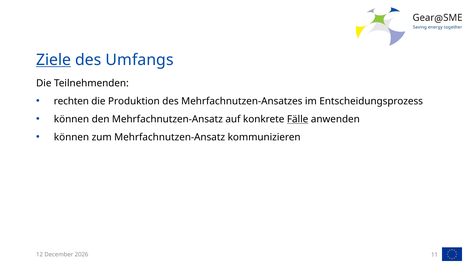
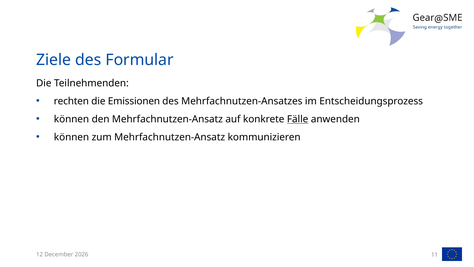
Ziele underline: present -> none (54, 60)
Umfangs: Umfangs -> Formular (140, 60)
Produktion: Produktion -> Emissionen (134, 101)
